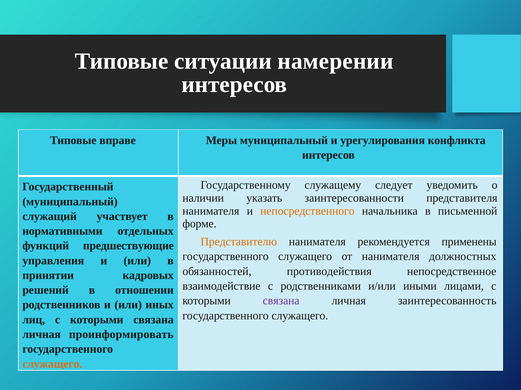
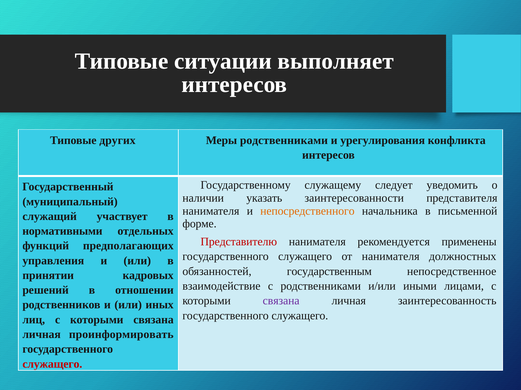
намерении: намерении -> выполняет (336, 61)
вправе: вправе -> других (117, 140)
Меры муниципальный: муниципальный -> родственниками (284, 140)
Представителю colour: orange -> red (239, 242)
предшествующие: предшествующие -> предполагающих (128, 246)
противодействия: противодействия -> государственным (329, 272)
служащего colour: orange -> red (52, 365)
